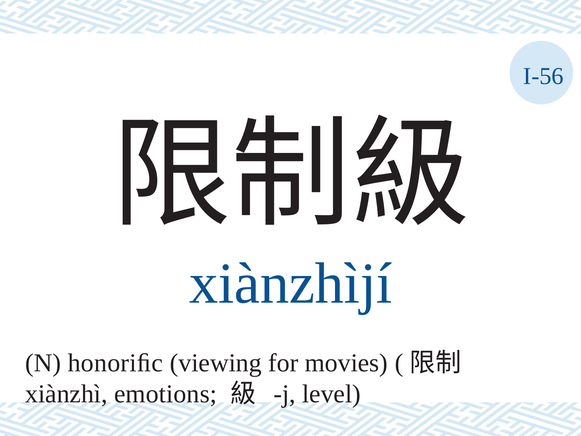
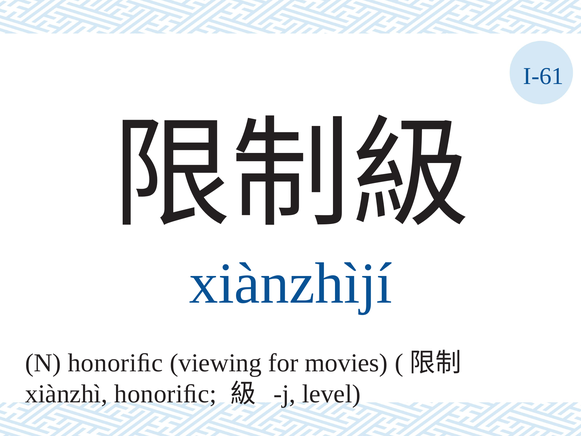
I-56: I-56 -> I-61 (543, 76)
xiànzhì emotions: emotions -> honoriﬁc (166, 394)
